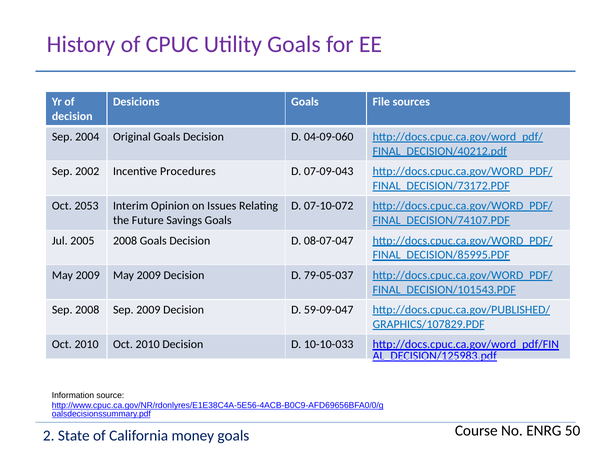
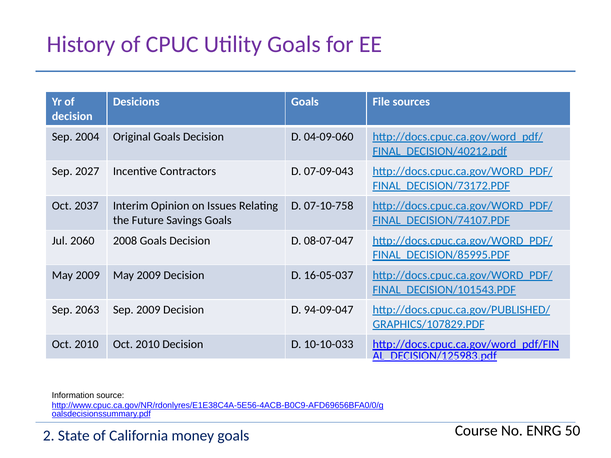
2002: 2002 -> 2027 (87, 171)
Procedures: Procedures -> Contractors (188, 171)
2053: 2053 -> 2037 (87, 206)
07-10-072: 07-10-072 -> 07-10-758 (329, 206)
2005: 2005 -> 2060 (82, 241)
79-05-037: 79-05-037 -> 16-05-037 (329, 275)
Sep 2008: 2008 -> 2063 (87, 310)
59-09-047: 59-09-047 -> 94-09-047 (329, 310)
